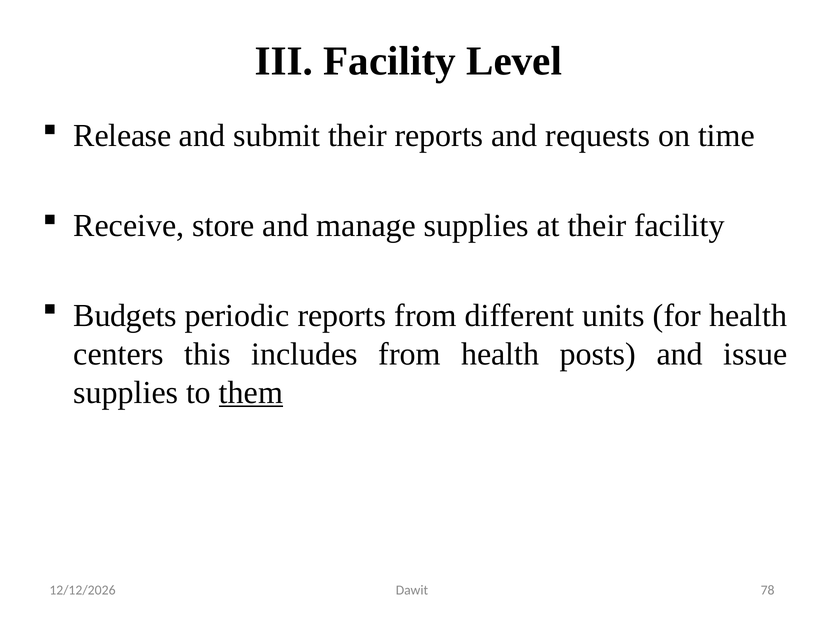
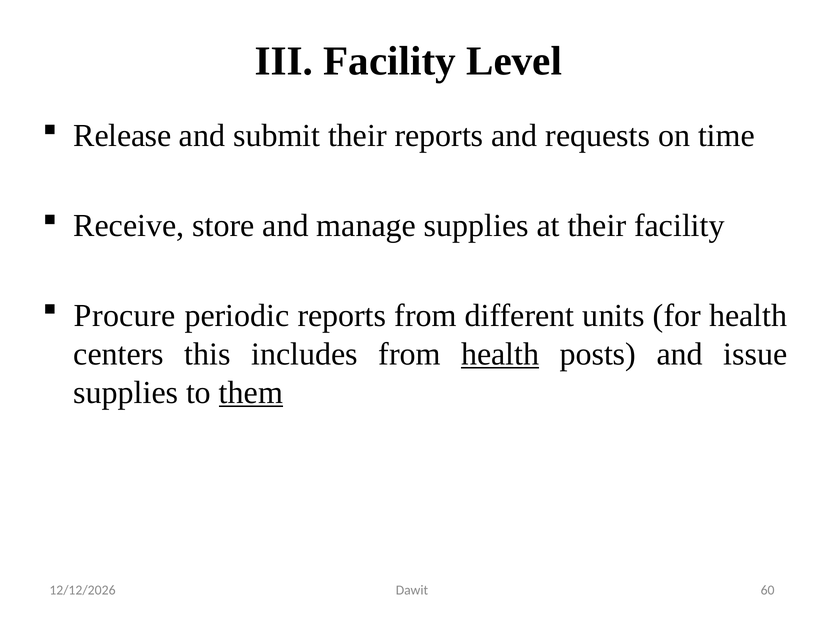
Budgets: Budgets -> Procure (125, 315)
health underline: none -> present (500, 354)
78: 78 -> 60 (768, 590)
